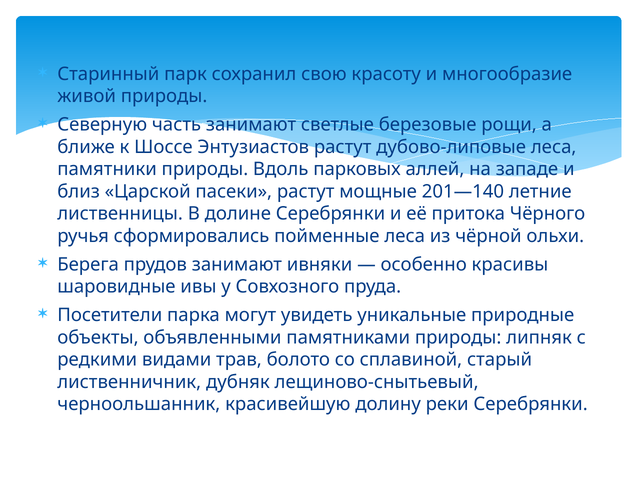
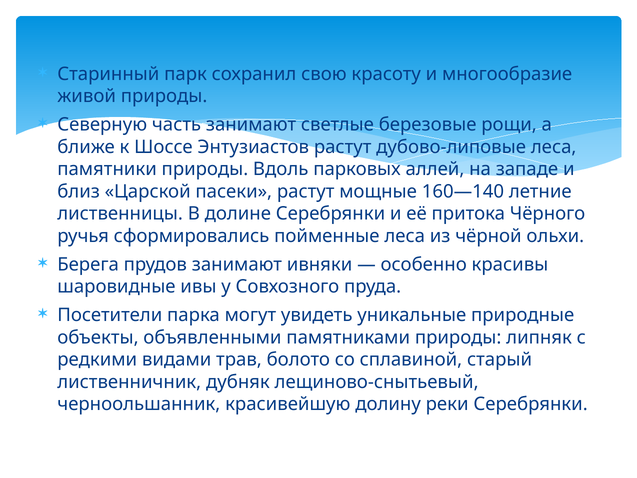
201—140: 201—140 -> 160—140 (463, 191)
